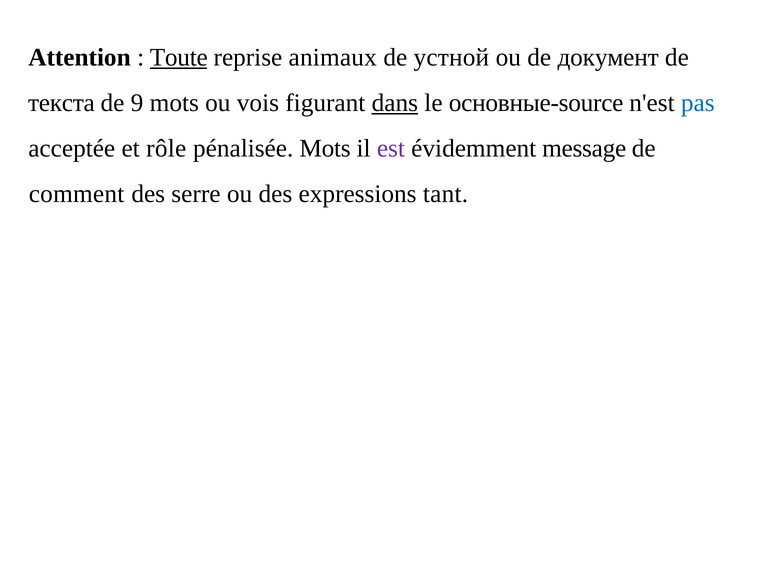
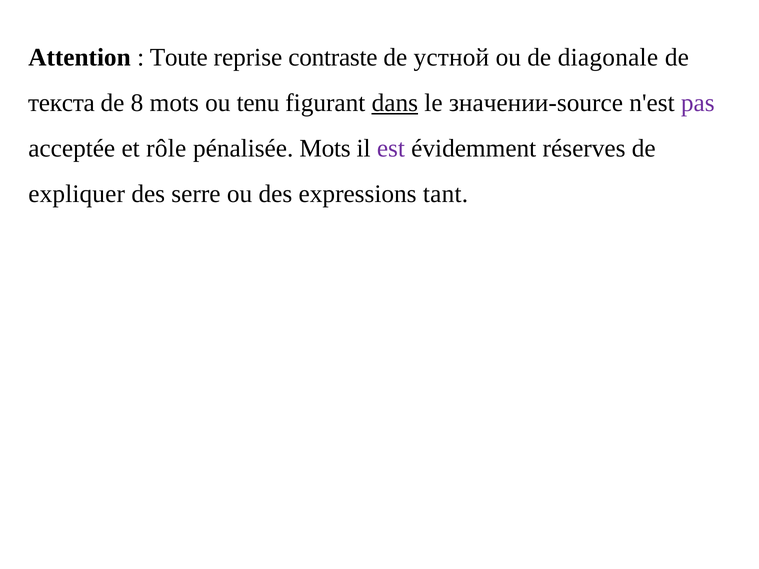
Toute underline: present -> none (179, 57)
animaux: animaux -> contraste (333, 57)
документ: документ -> diagonale (608, 57)
9: 9 -> 8 (137, 103)
vois: vois -> tenu (258, 103)
основные-source: основные-source -> значении-source (536, 103)
pas colour: blue -> purple (698, 103)
message: message -> réserves (584, 149)
comment: comment -> expliquer (77, 194)
